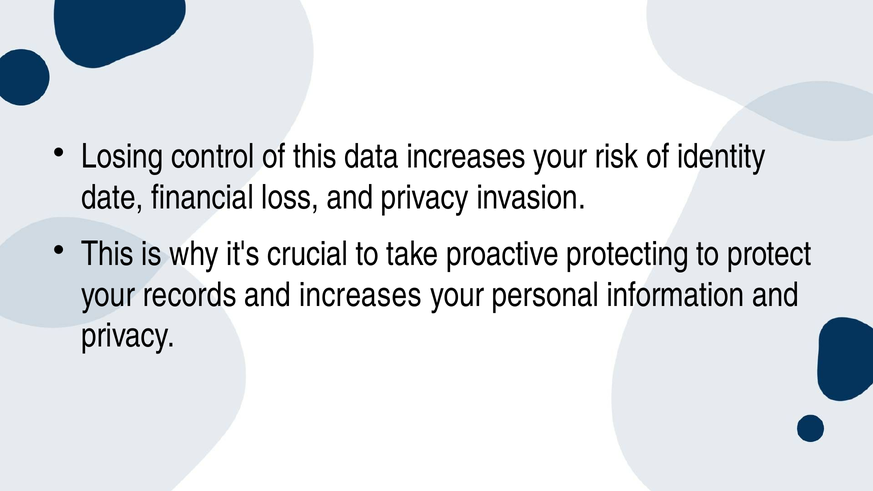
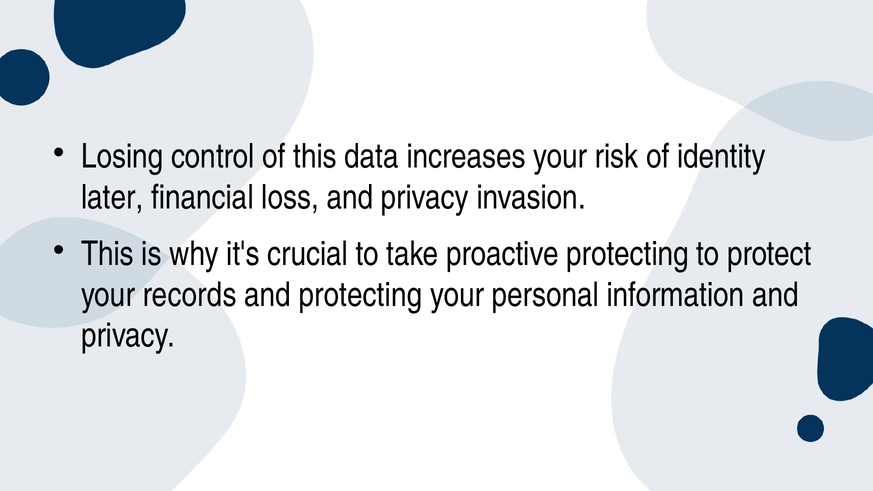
date: date -> later (112, 197)
and increases: increases -> protecting (361, 295)
